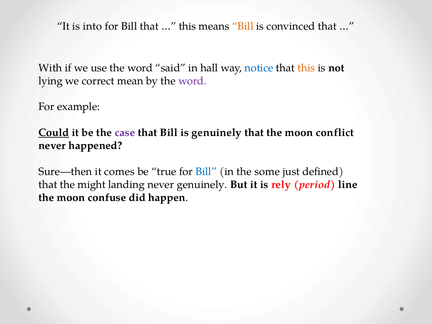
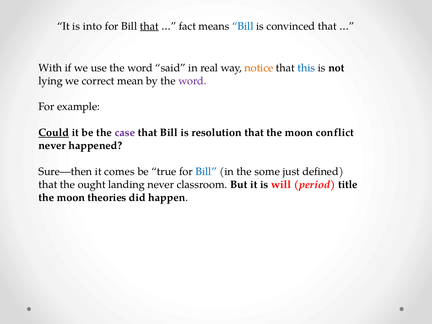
that underline: none -> present (149, 26)
this: this -> fact (187, 26)
Bill colour: orange -> blue (243, 26)
hall: hall -> real (209, 68)
notice colour: blue -> orange (259, 68)
this colour: orange -> blue (306, 68)
is genuinely: genuinely -> resolution (217, 133)
might: might -> ought (92, 185)
never genuinely: genuinely -> classroom (202, 185)
rely: rely -> will (281, 185)
line: line -> title (348, 185)
confuse: confuse -> theories (107, 197)
